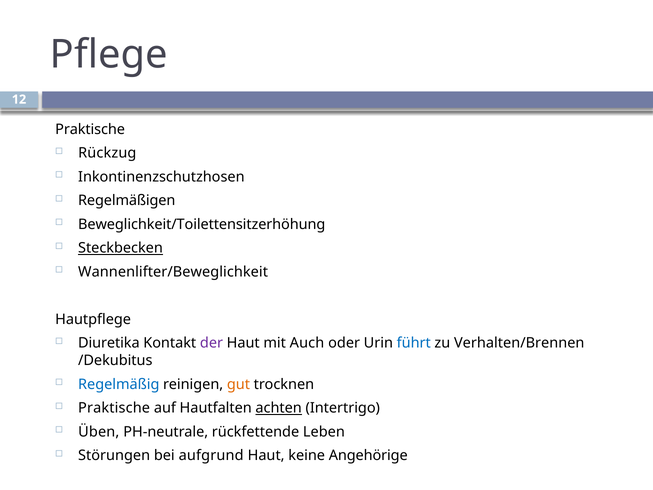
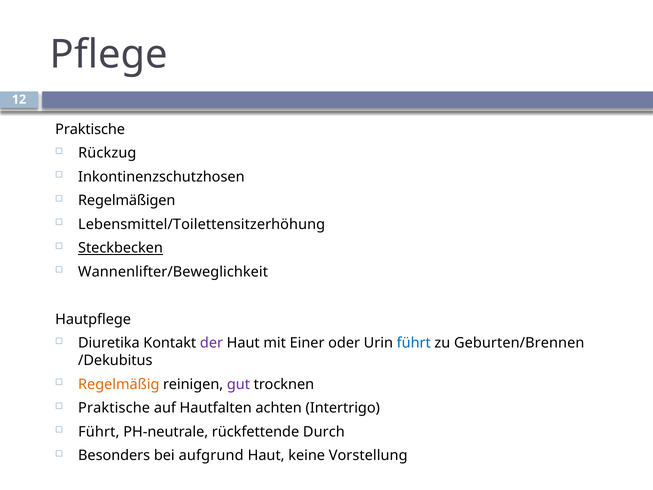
Beweglichkeit/Toilettensitzerhöhung: Beweglichkeit/Toilettensitzerhöhung -> Lebensmittel/Toilettensitzerhöhung (202, 224)
Auch: Auch -> Einer (307, 343)
Verhalten/Brennen: Verhalten/Brennen -> Geburten/Brennen (519, 343)
Regelmäßig colour: blue -> orange (119, 384)
gut colour: orange -> purple (238, 384)
achten underline: present -> none (279, 408)
Üben: Üben -> Führt (99, 432)
Leben: Leben -> Durch (324, 432)
Störungen: Störungen -> Besonders (114, 455)
Angehörige: Angehörige -> Vorstellung (368, 455)
